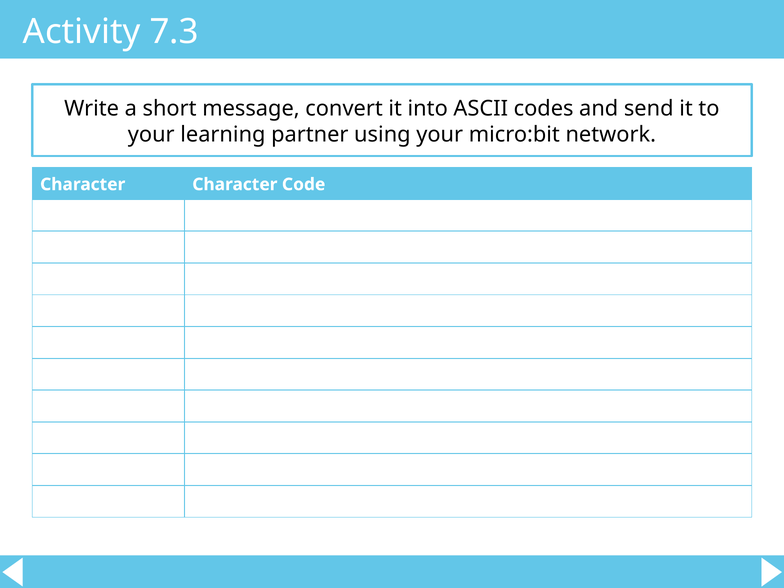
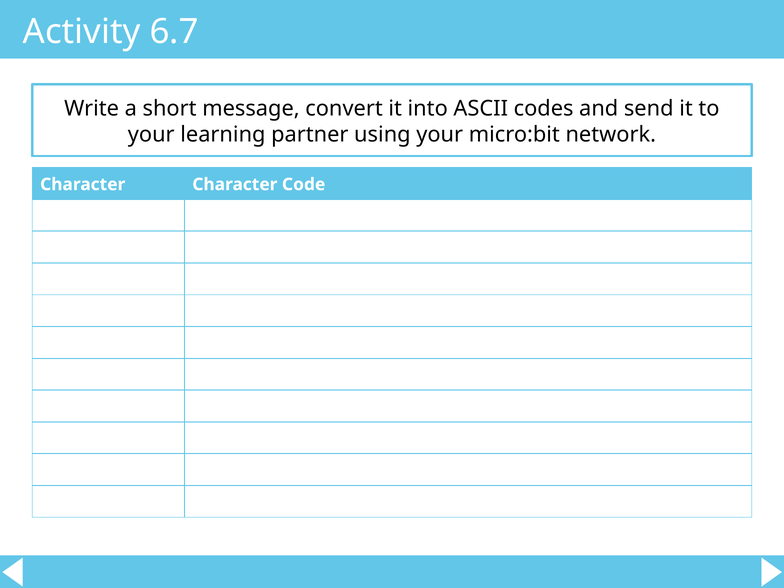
7.3: 7.3 -> 6.7 (174, 32)
